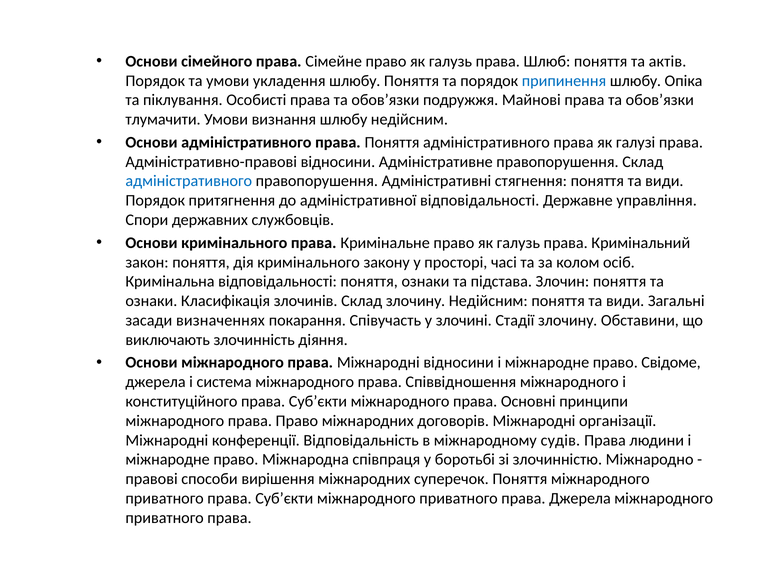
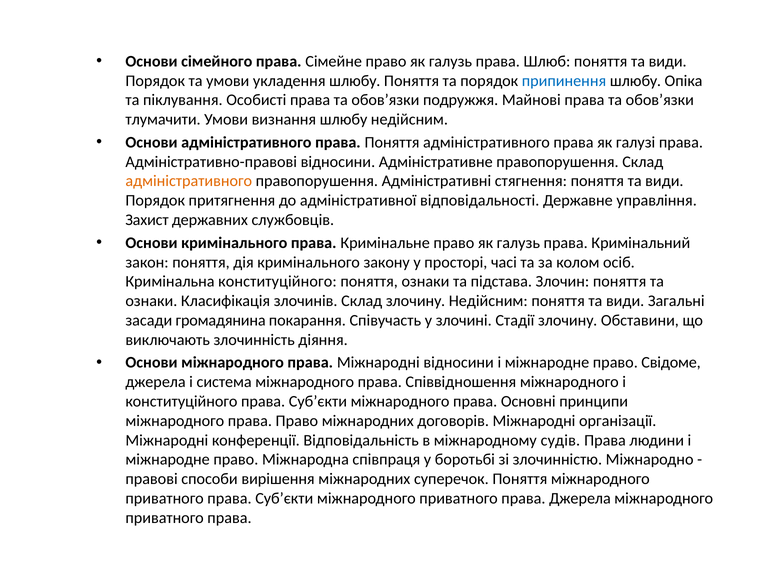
Шлюб поняття та актів: актів -> види (668, 61)
адміністративного colour: blue -> orange (189, 181)
Спори: Спори -> Захист (147, 220)
Кримінальна відповідальності: відповідальності -> конституційного (277, 282)
визначеннях: визначеннях -> громадянина (221, 320)
